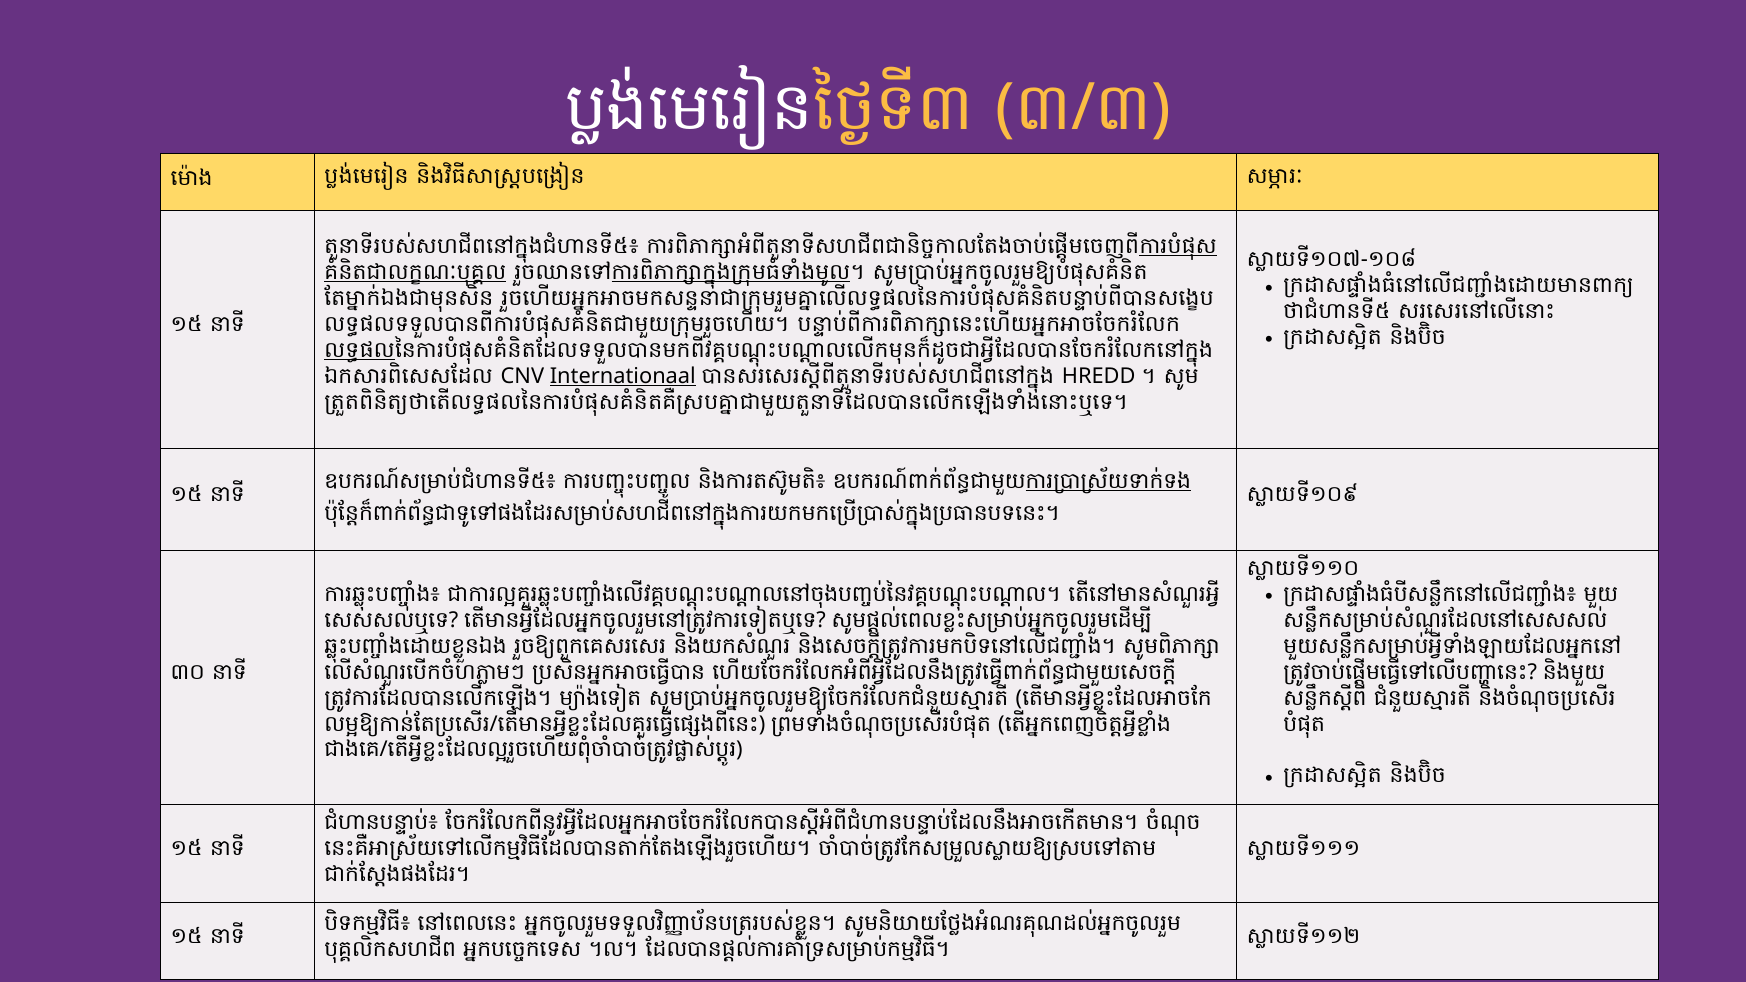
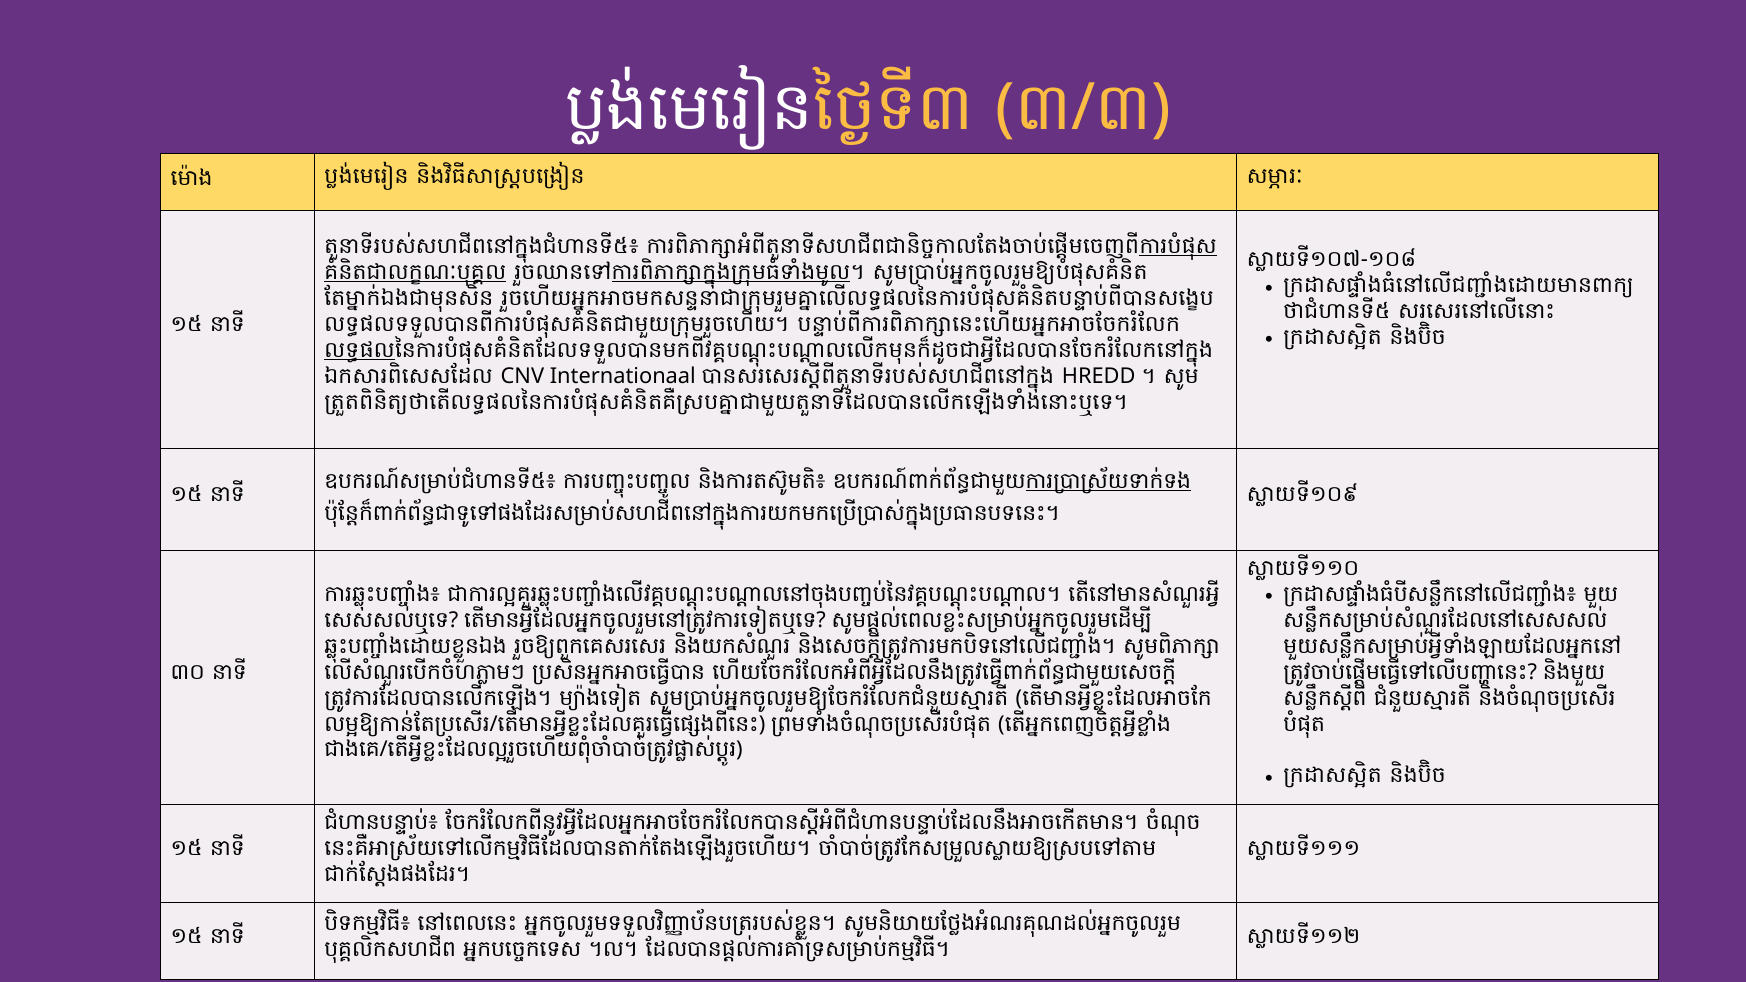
Internationaal underline: present -> none (623, 376)
